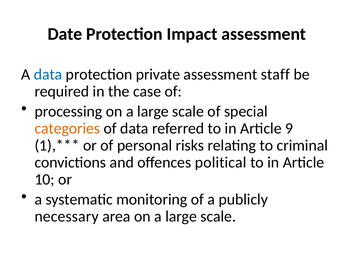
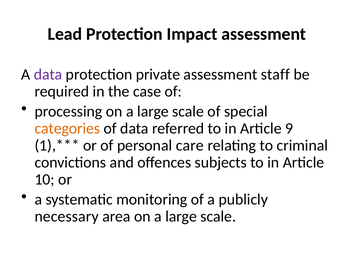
Date: Date -> Lead (65, 34)
data colour: blue -> purple (48, 74)
risks: risks -> care (190, 145)
political: political -> subjects (221, 162)
